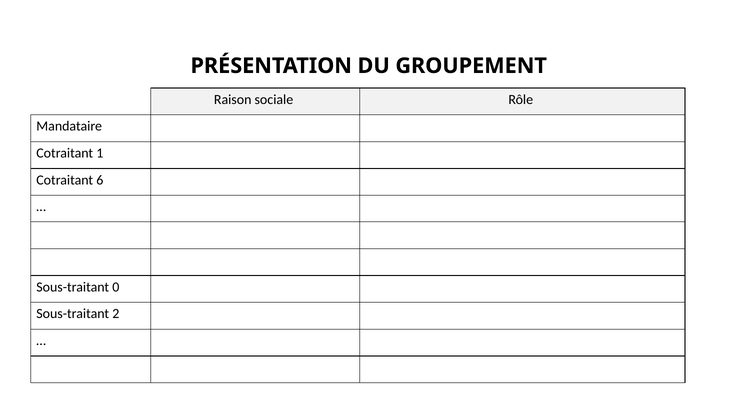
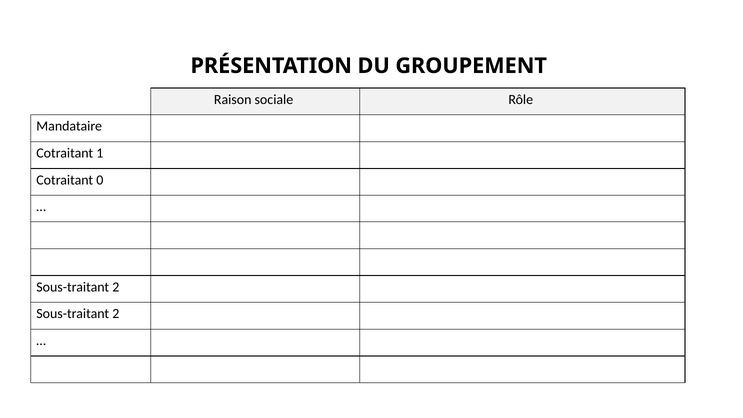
6: 6 -> 0 (100, 180)
0: 0 -> 2 (116, 287)
